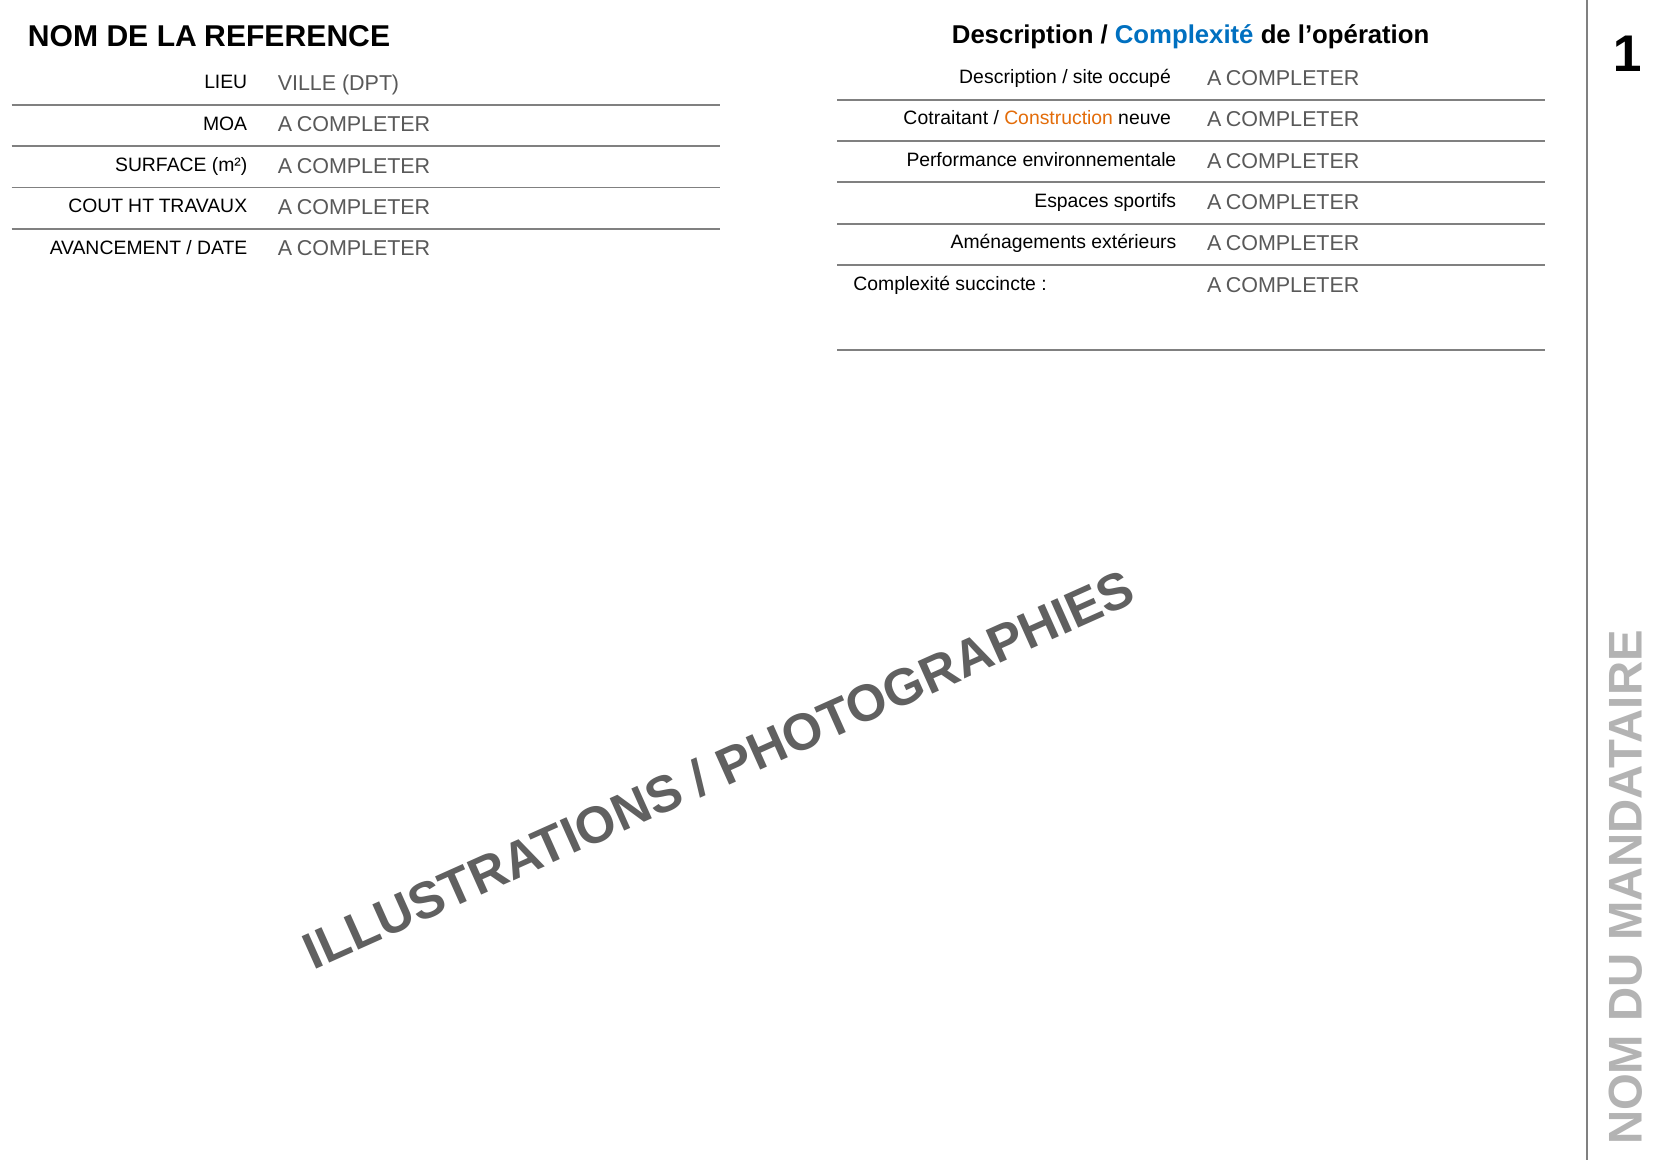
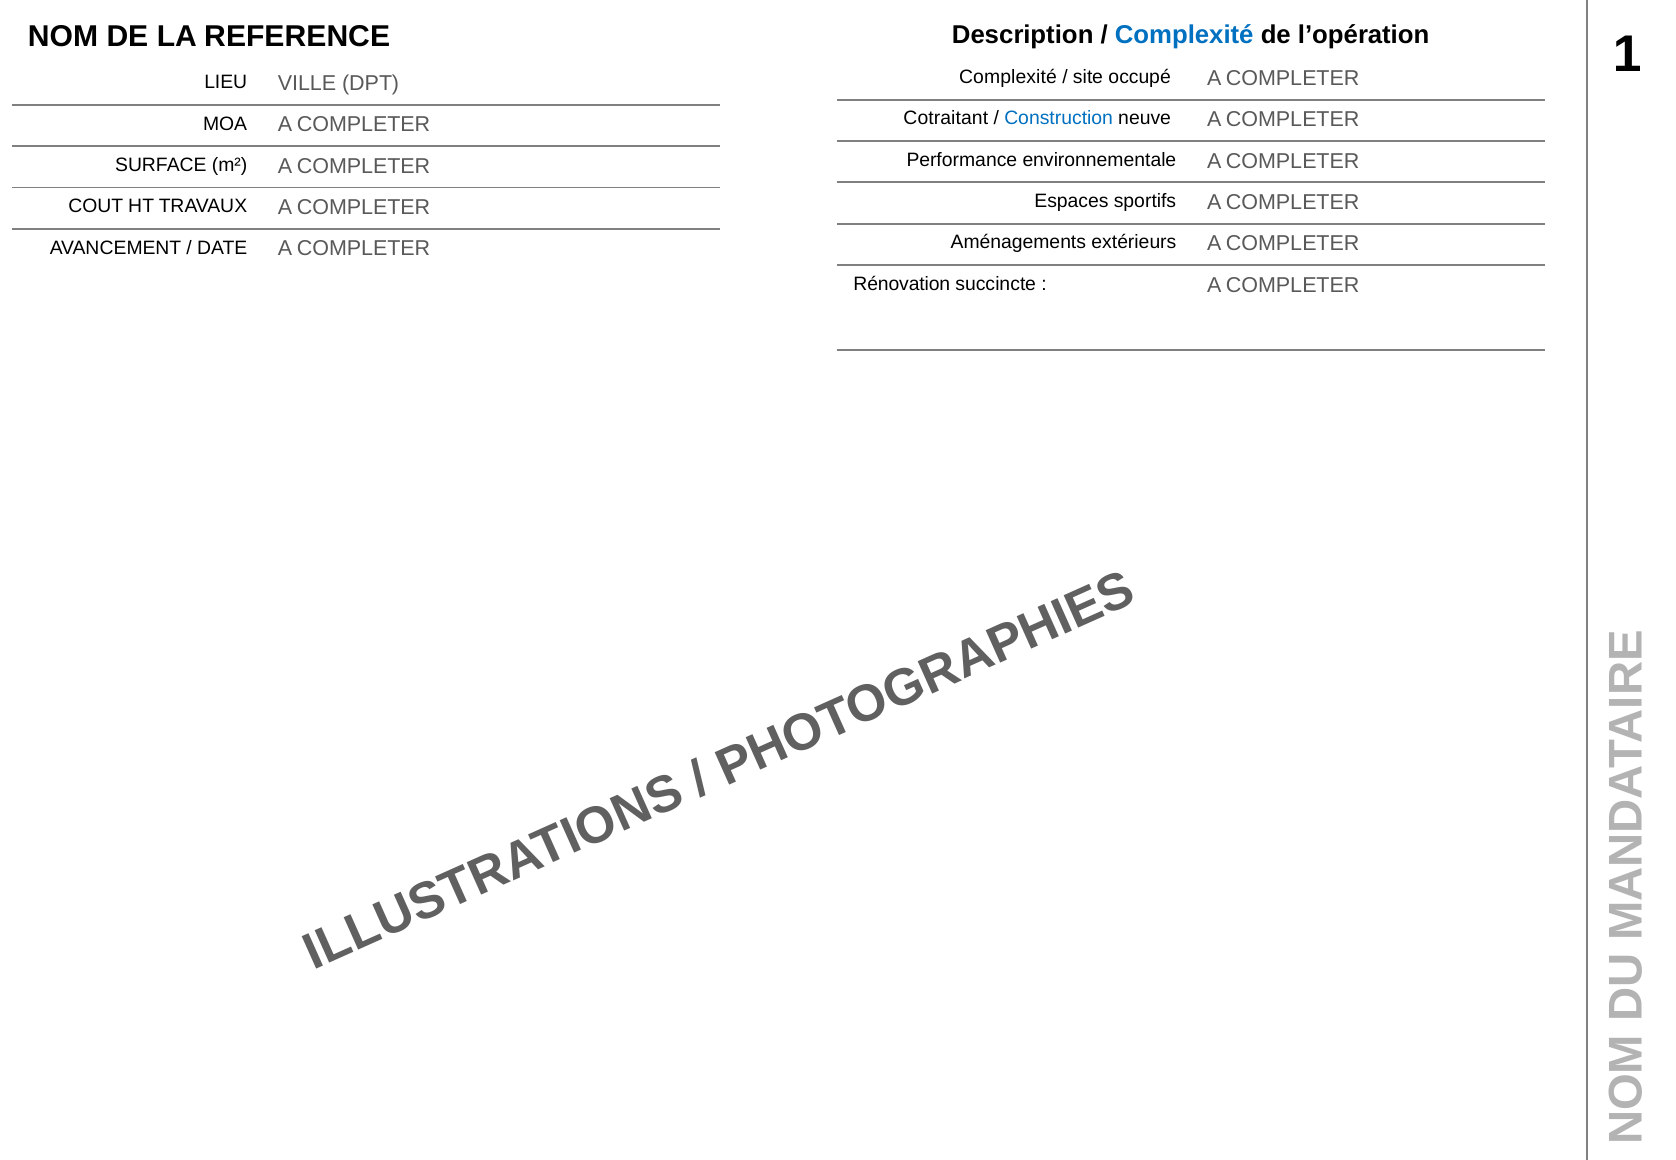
Description: Description -> Complexité (1008, 77)
Construction colour: orange -> blue (1059, 119)
Complexité: Complexité -> Rénovation (902, 284)
